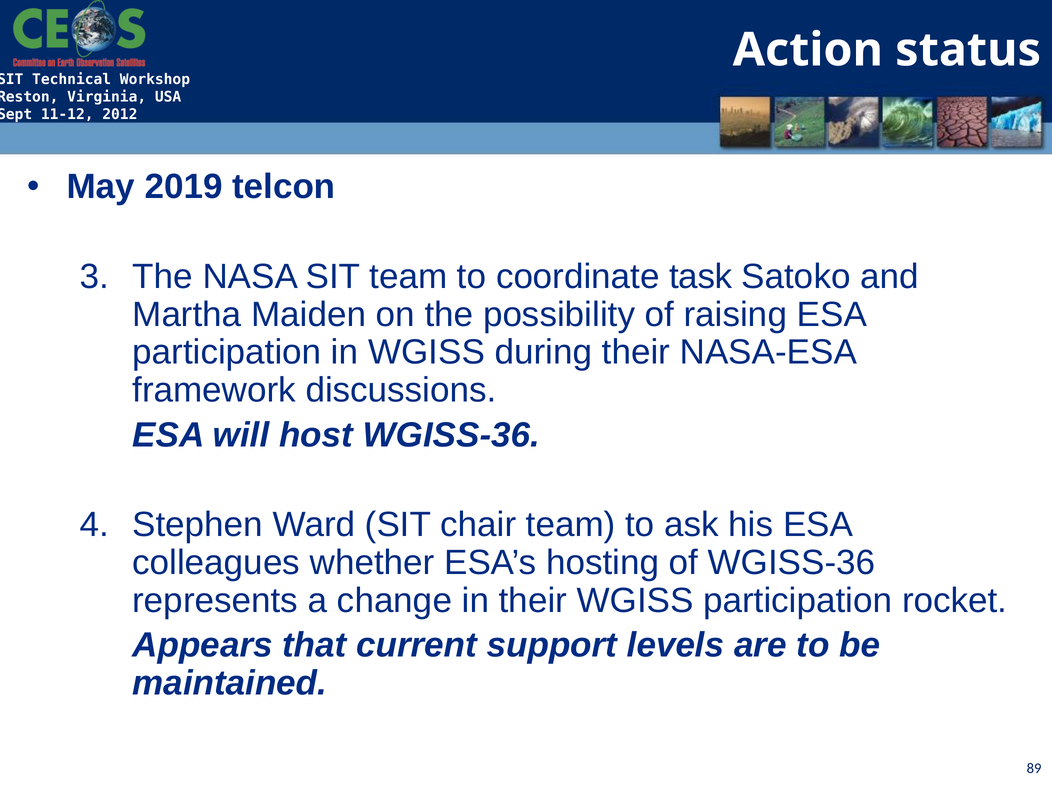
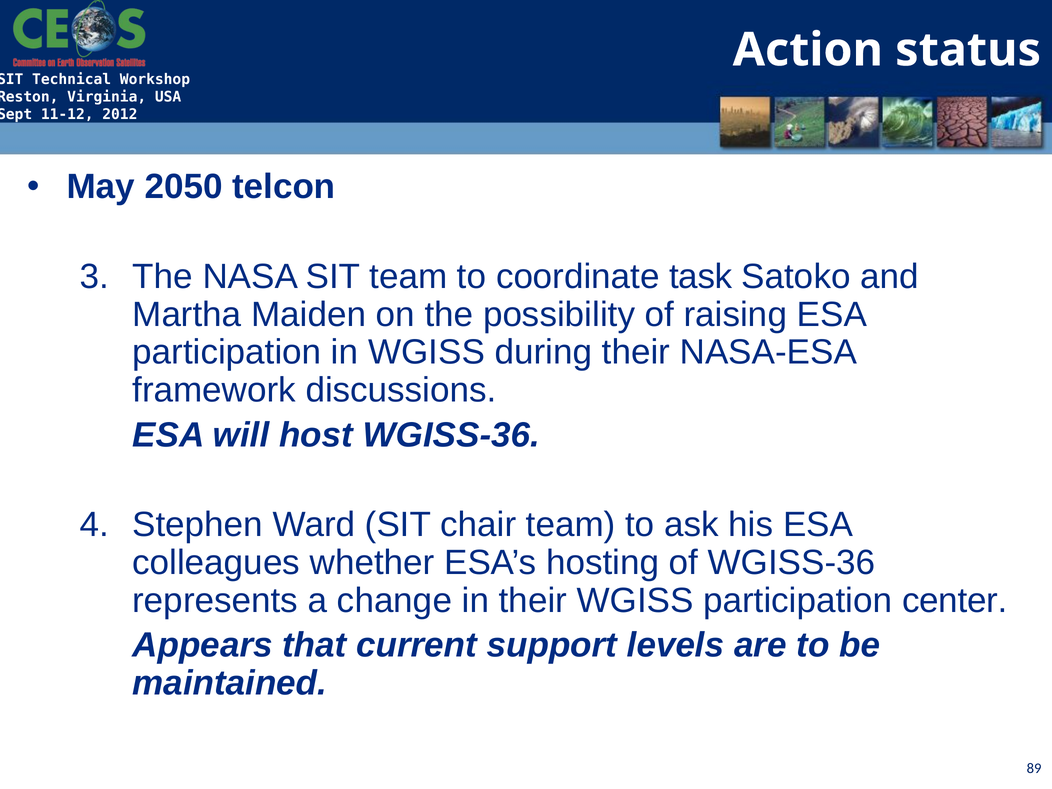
2019: 2019 -> 2050 (184, 187)
rocket: rocket -> center (955, 600)
